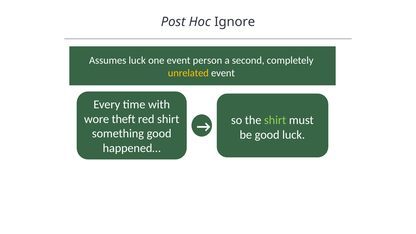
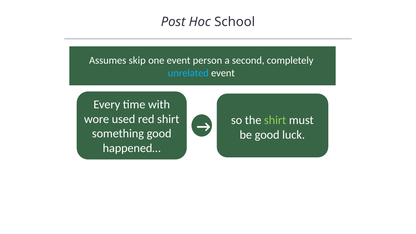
Ignore: Ignore -> School (235, 22)
Assumes luck: luck -> skip (137, 60)
unrelated colour: yellow -> light blue (188, 73)
theft: theft -> used (124, 119)
